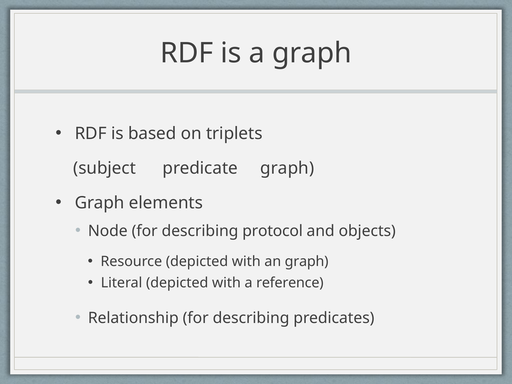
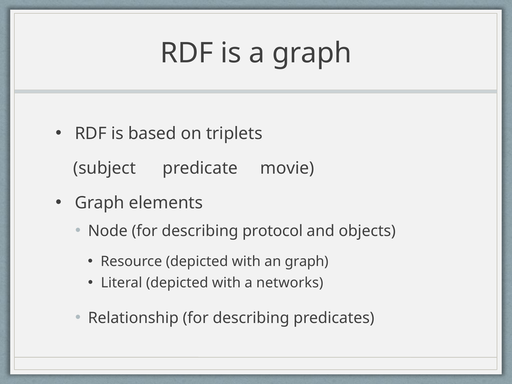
predicate graph: graph -> movie (287, 168)
reference: reference -> networks (290, 283)
